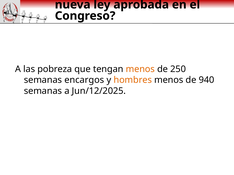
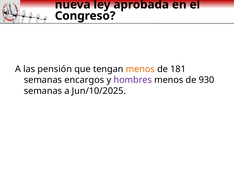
pobreza: pobreza -> pensión (55, 69)
250: 250 -> 181 (178, 69)
hombres colour: orange -> purple (133, 80)
940: 940 -> 930 (206, 80)
Jun/12/2025: Jun/12/2025 -> Jun/10/2025 (99, 91)
